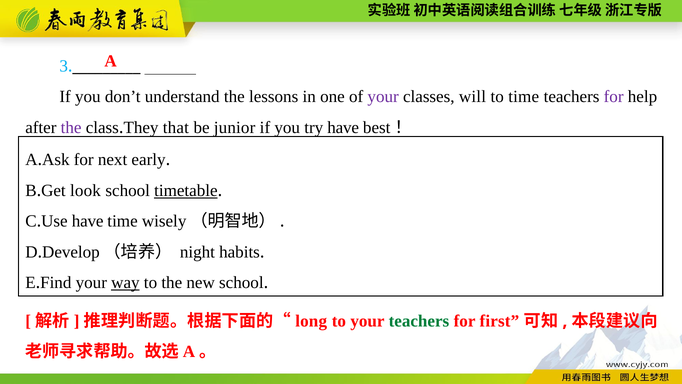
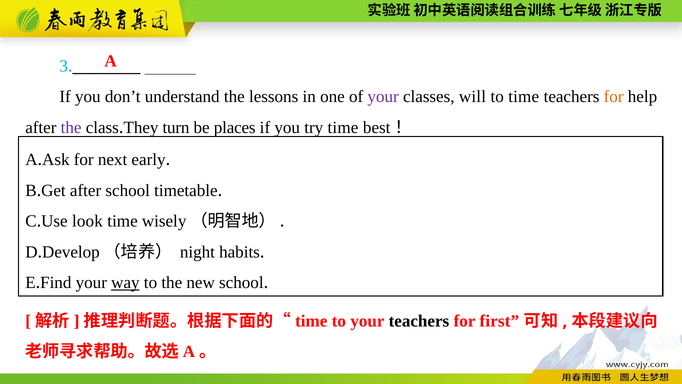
for colour: purple -> orange (614, 97)
that: that -> turn (176, 127)
junior: junior -> places (235, 127)
try have: have -> time (343, 127)
look: look -> after (86, 190)
timetable underline: present -> none (186, 190)
have: have -> look (87, 221)
long: long -> time (311, 321)
teachers colour: green -> black (419, 321)
